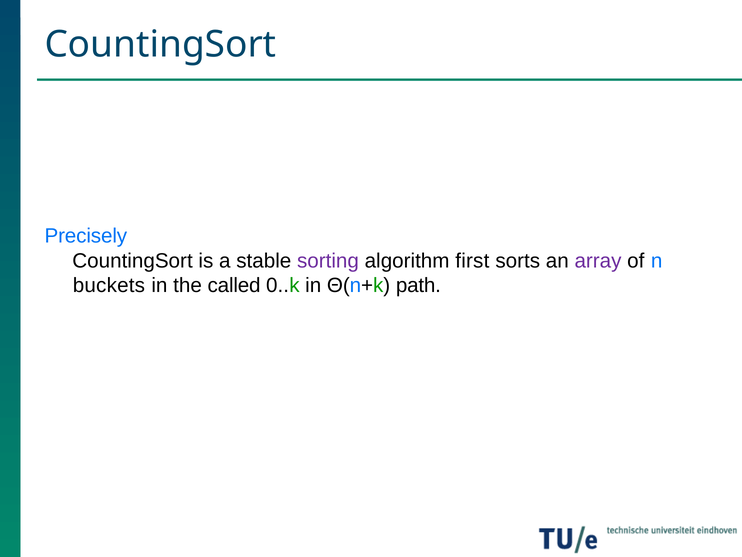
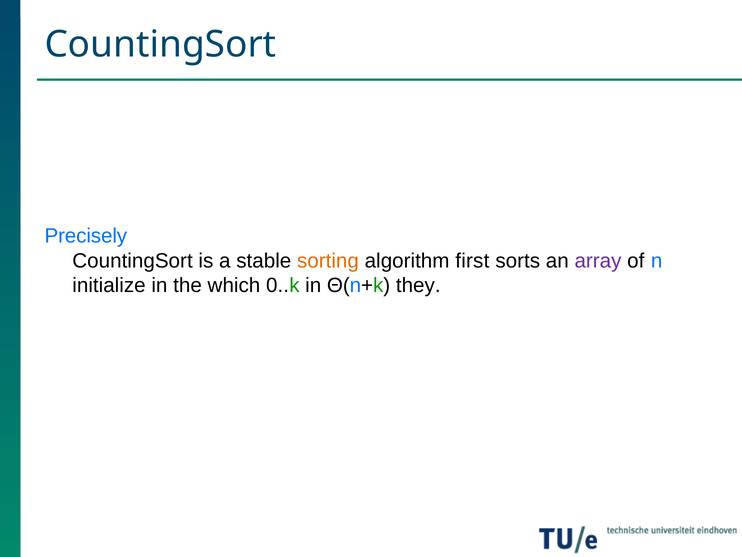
sorting colour: purple -> orange (328, 261)
buckets: buckets -> initialize (109, 285)
called: called -> which (234, 285)
path: path -> they (418, 285)
